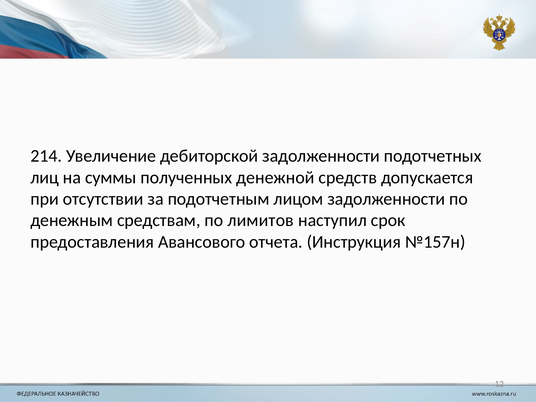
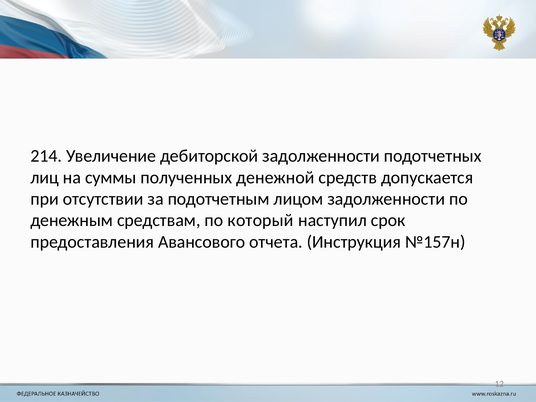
лимитов: лимитов -> который (261, 220)
